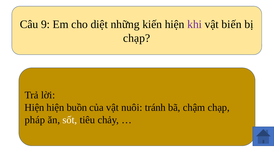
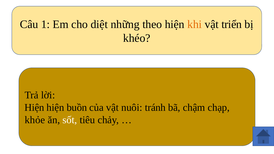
9: 9 -> 1 (45, 24)
kiến: kiến -> theo (152, 24)
khi colour: purple -> orange (195, 24)
biến: biến -> triển (232, 24)
chạp: chạp -> khéo (137, 38)
pháp: pháp -> khỏe (35, 120)
